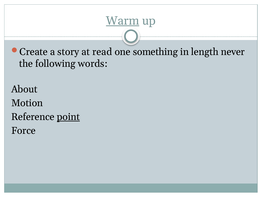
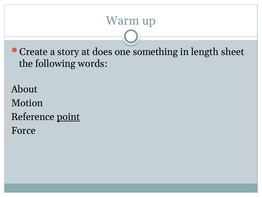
Warm underline: present -> none (123, 21)
read: read -> does (102, 52)
never: never -> sheet (233, 52)
